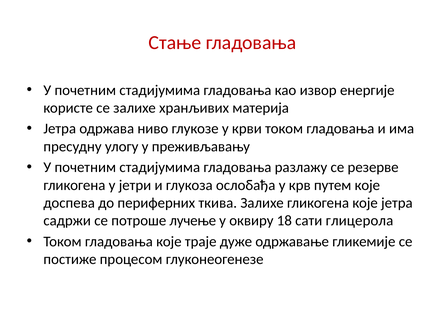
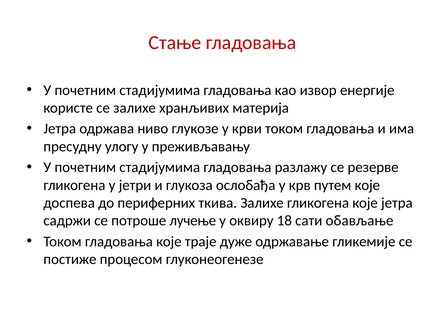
глицерола: глицерола -> обављање (360, 221)
